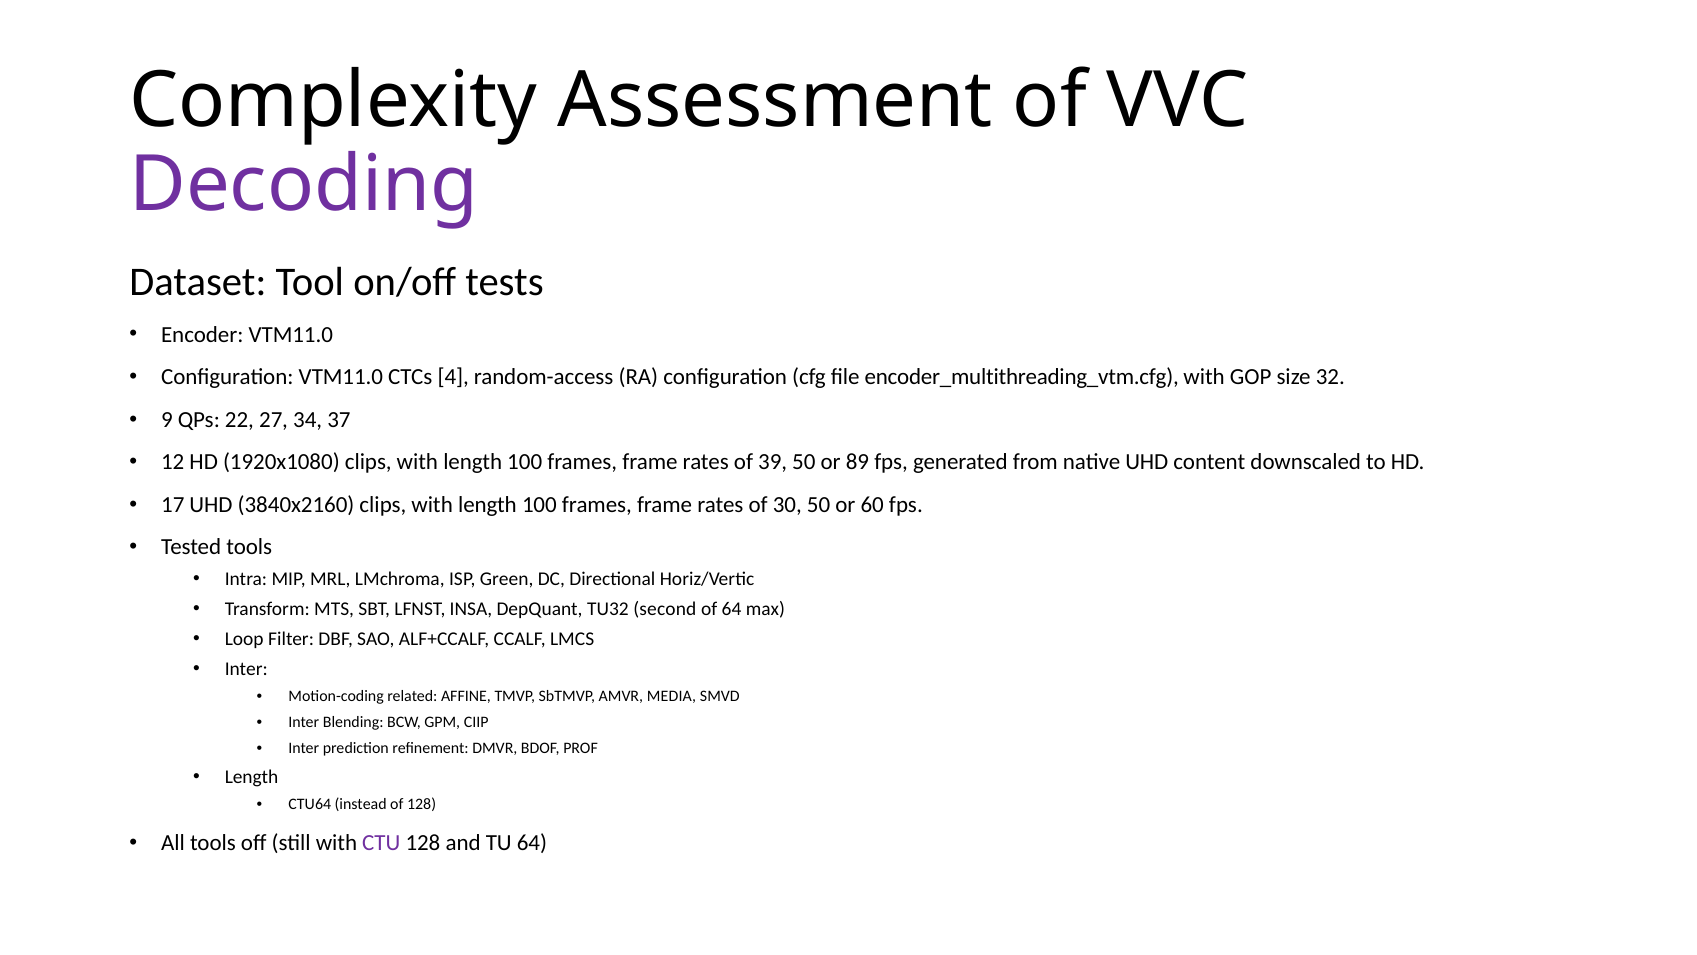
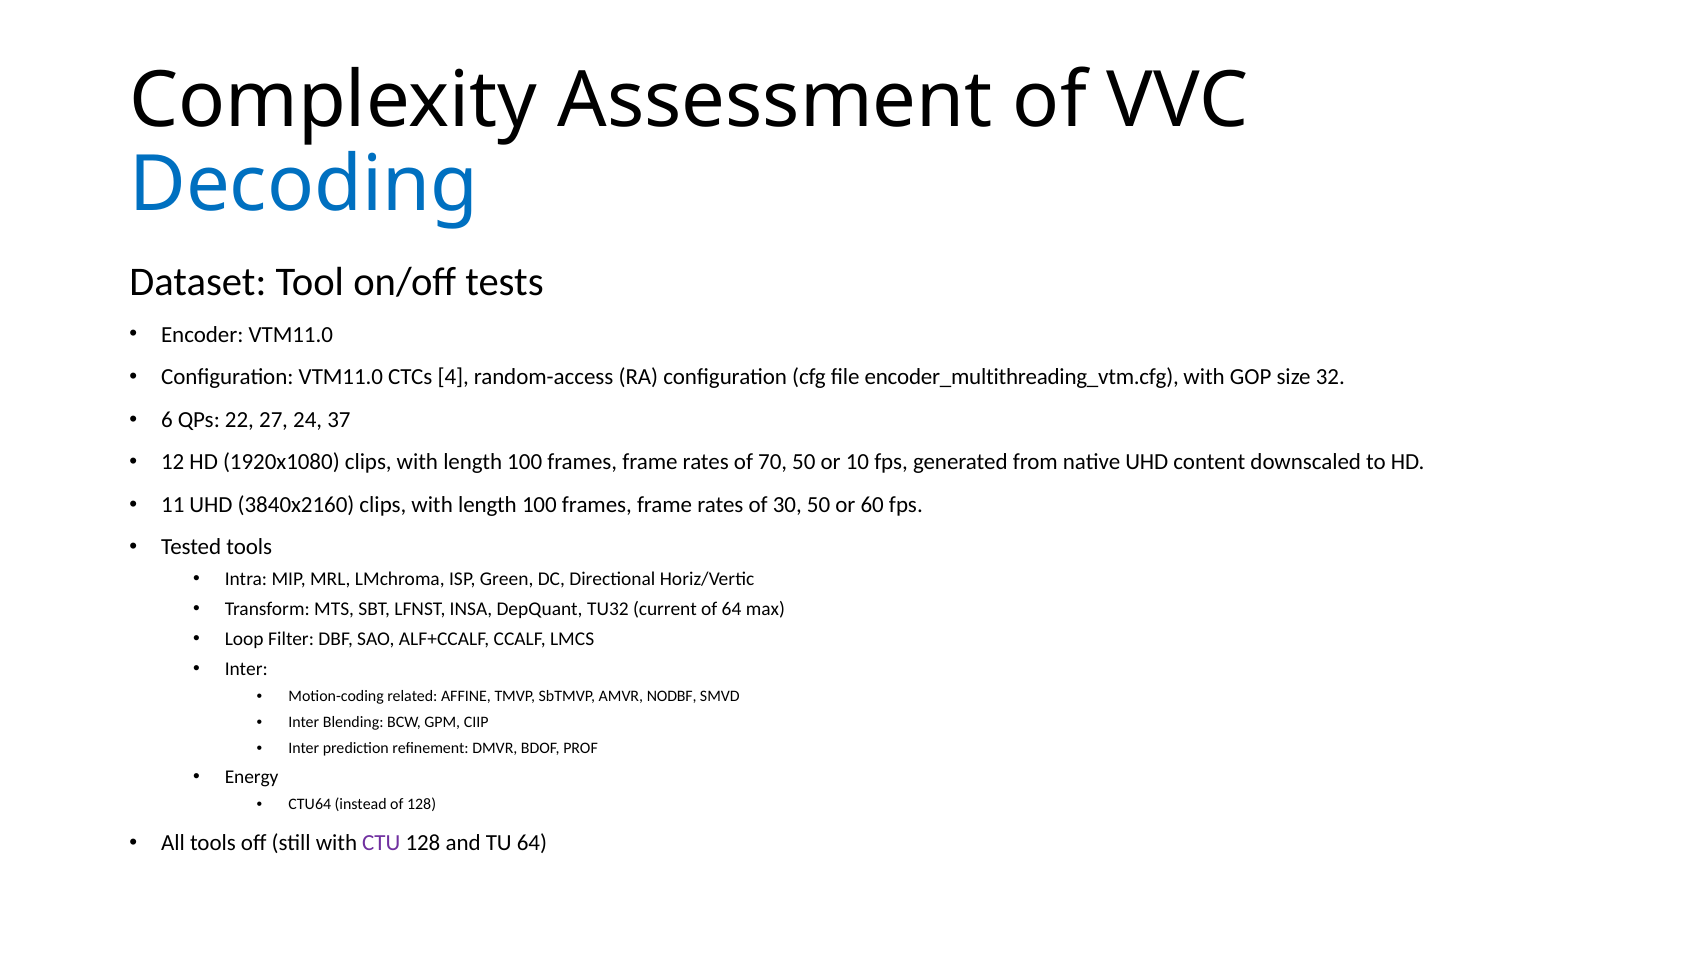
Decoding colour: purple -> blue (304, 185)
9: 9 -> 6 (167, 419)
34: 34 -> 24 (308, 419)
39: 39 -> 70 (773, 462)
89: 89 -> 10 (857, 462)
17: 17 -> 11 (173, 505)
second: second -> current (665, 609)
MEDIA: MEDIA -> NODBF (672, 696)
Length: Length -> Energy (252, 776)
